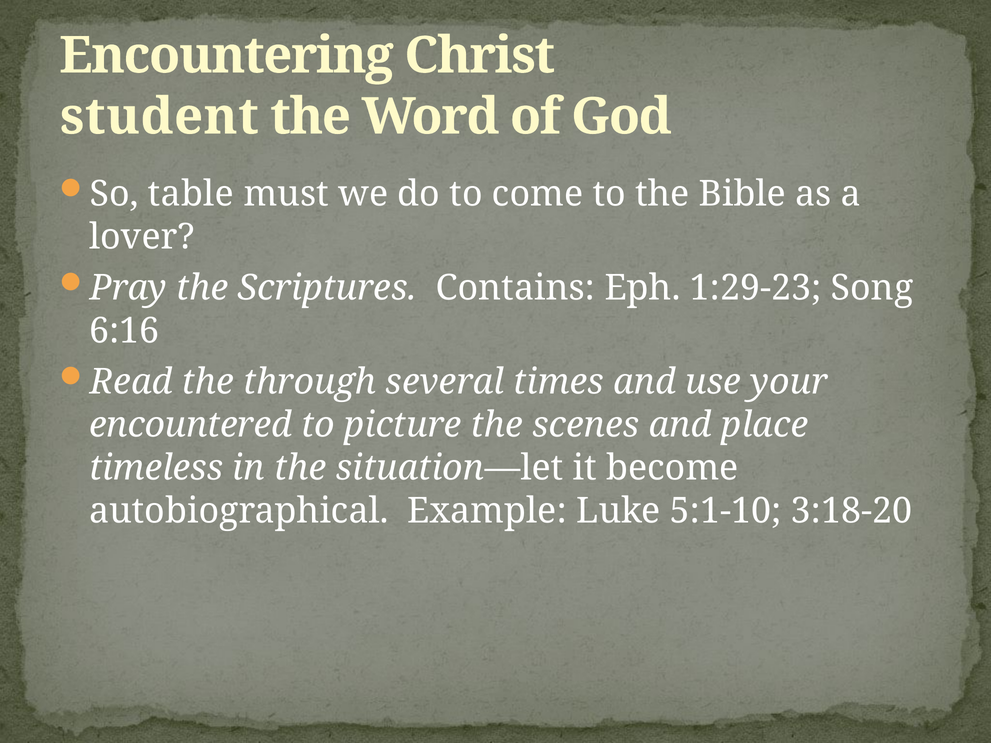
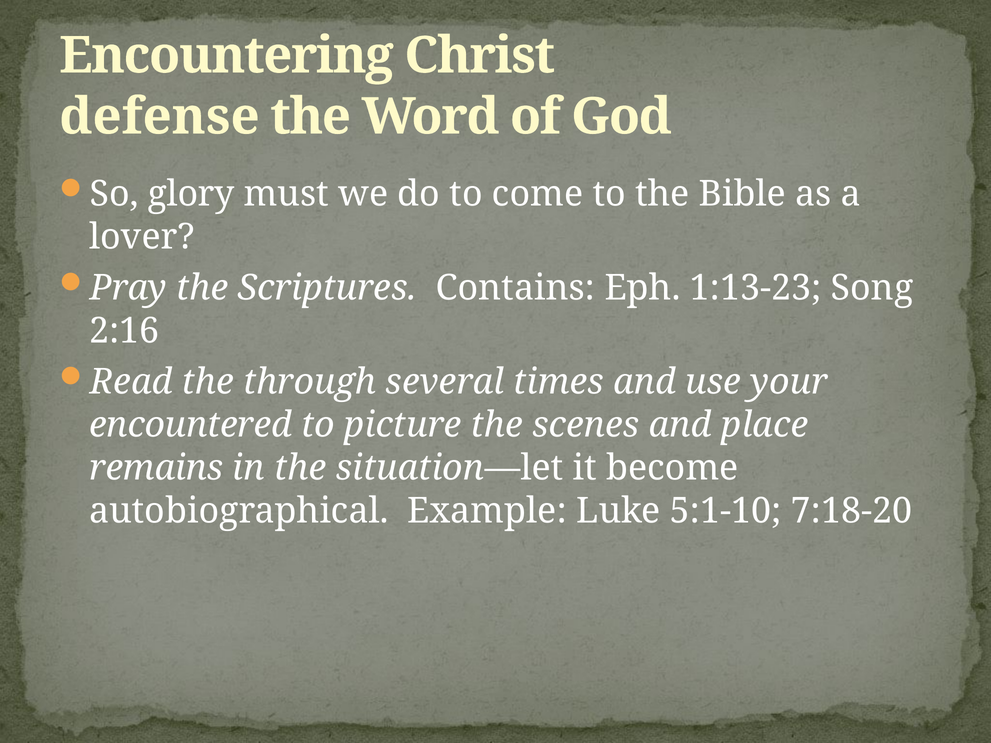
student: student -> defense (159, 117)
table: table -> glory (191, 194)
1:29-23: 1:29-23 -> 1:13-23 (756, 288)
6:16: 6:16 -> 2:16 (124, 331)
timeless: timeless -> remains (156, 468)
3:18-20: 3:18-20 -> 7:18-20 (852, 511)
